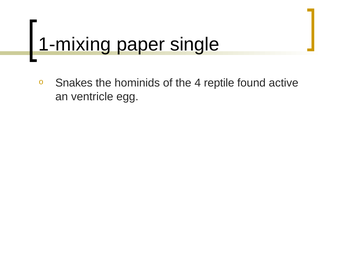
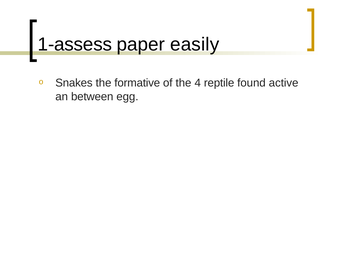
1-mixing: 1-mixing -> 1-assess (75, 44)
single: single -> easily (195, 44)
hominids: hominids -> formative (137, 83)
ventricle: ventricle -> between (92, 97)
